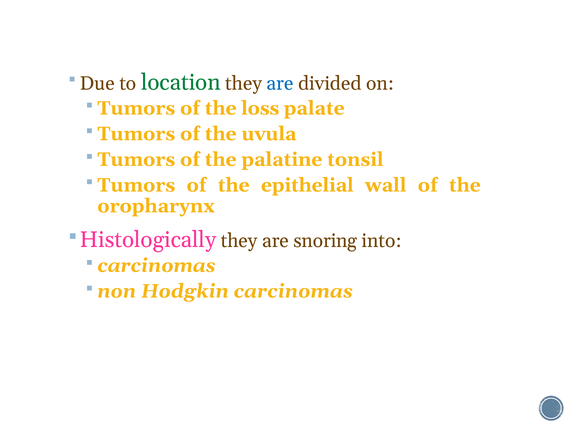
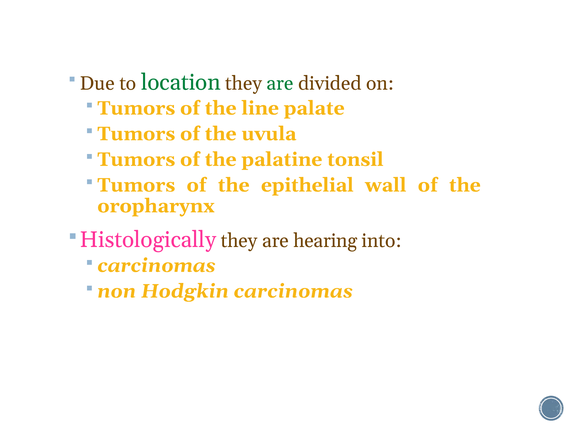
are colour: blue -> green (280, 83)
loss: loss -> line (260, 108)
snoring: snoring -> hearing (325, 240)
